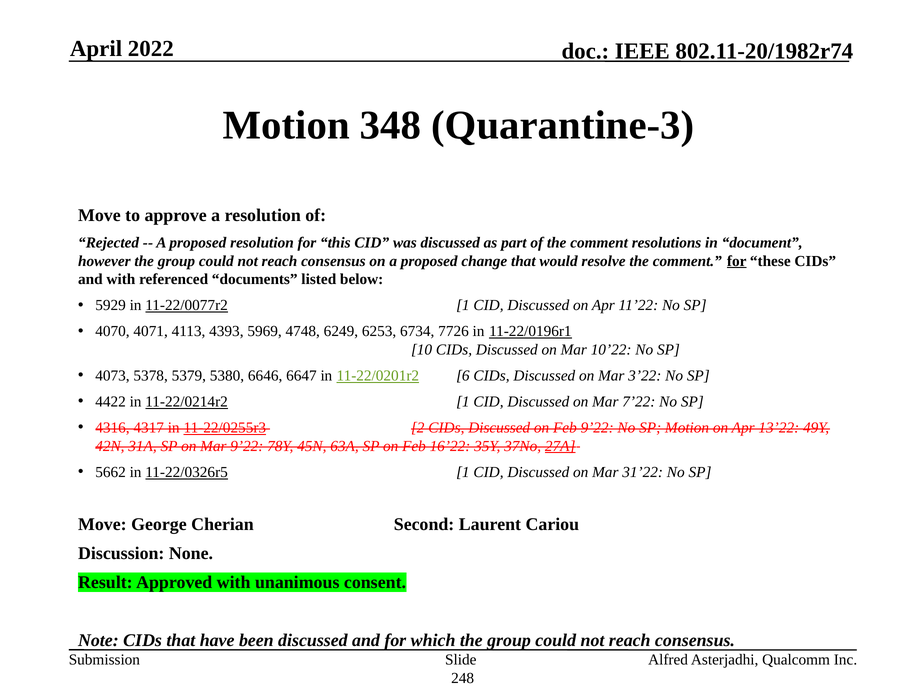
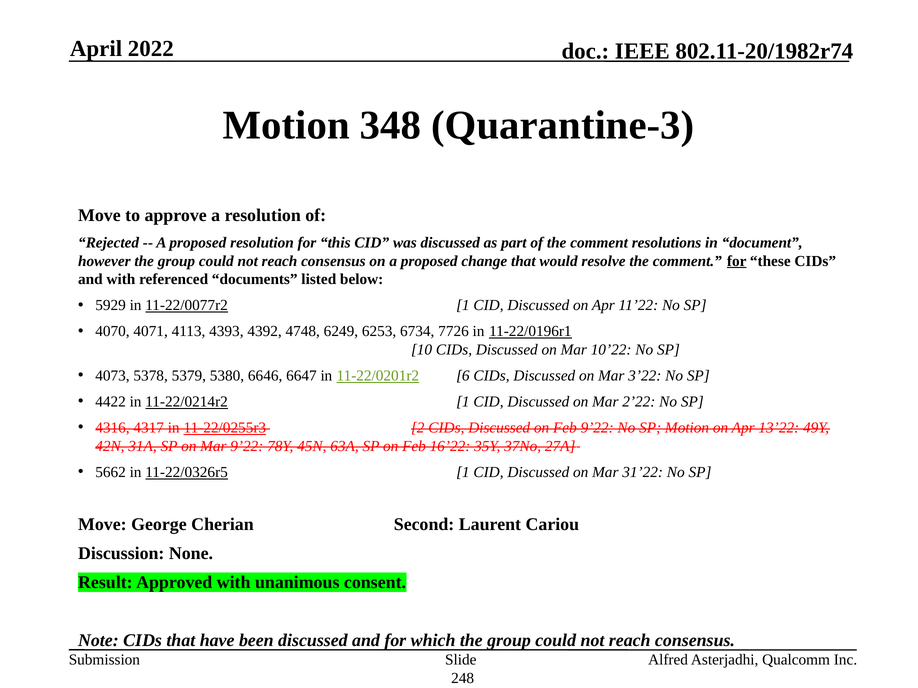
5969: 5969 -> 4392 (265, 332)
7’22: 7’22 -> 2’22 (639, 402)
27A underline: present -> none (560, 446)
